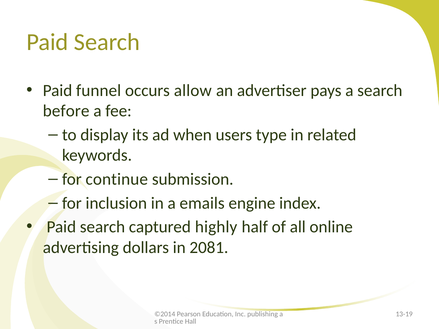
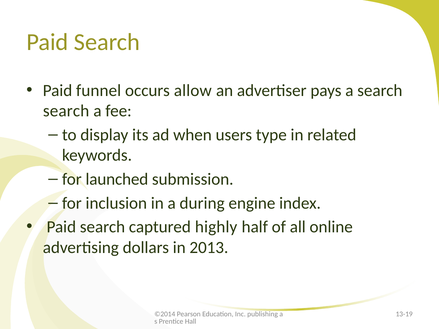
before: before -> search (66, 111)
continue: continue -> launched (117, 179)
emails: emails -> during (202, 203)
2081: 2081 -> 2013 (209, 248)
